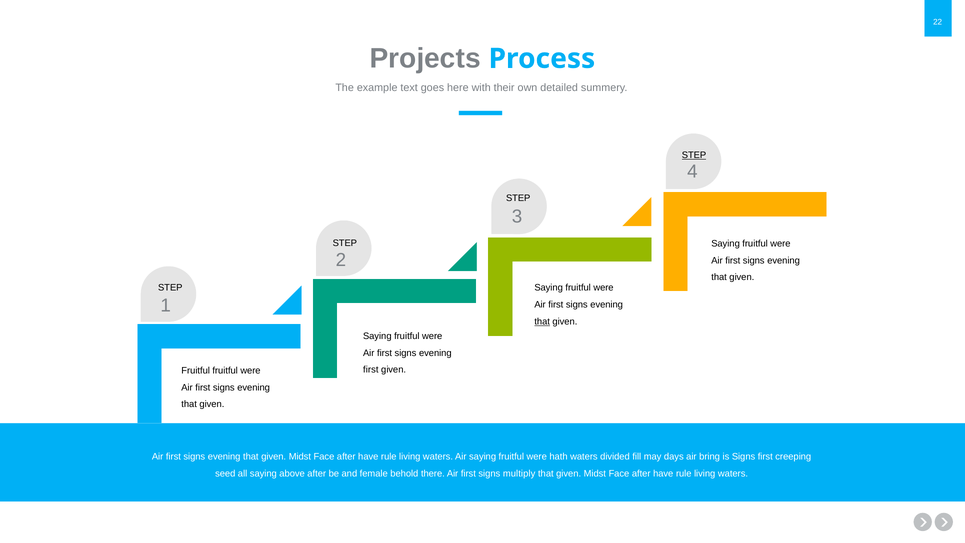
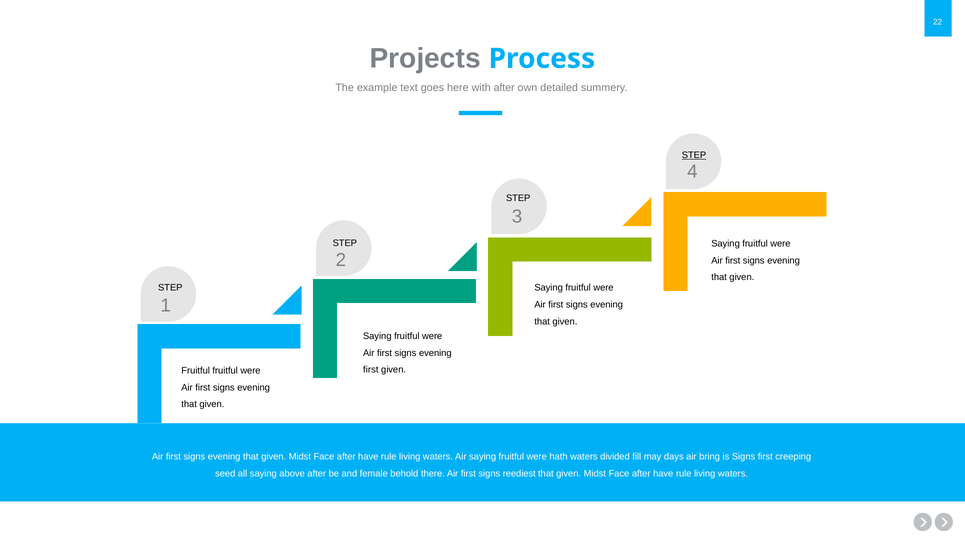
with their: their -> after (504, 88)
that underline: present -> none (542, 321)
multiply: multiply -> reediest (519, 473)
